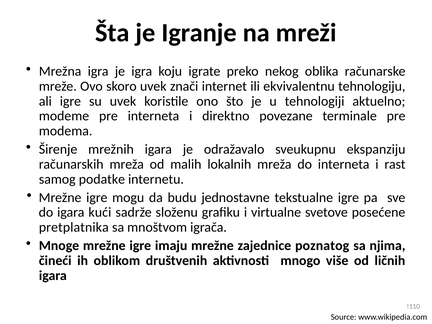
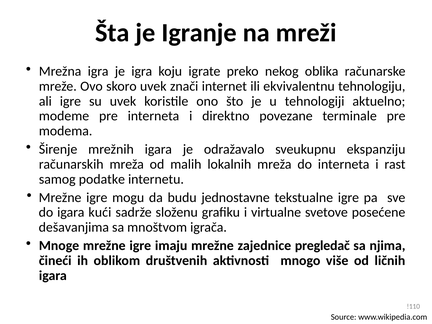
pretplatnika: pretplatnika -> dešavanjima (74, 227)
poznatog: poznatog -> pregledač (322, 246)
